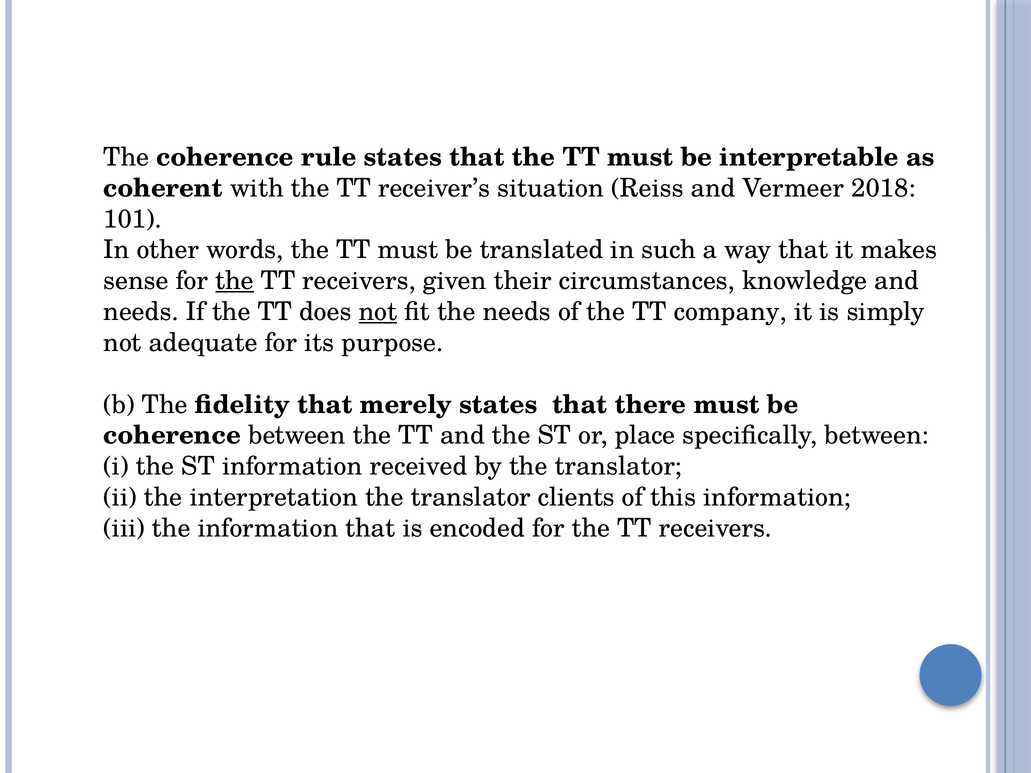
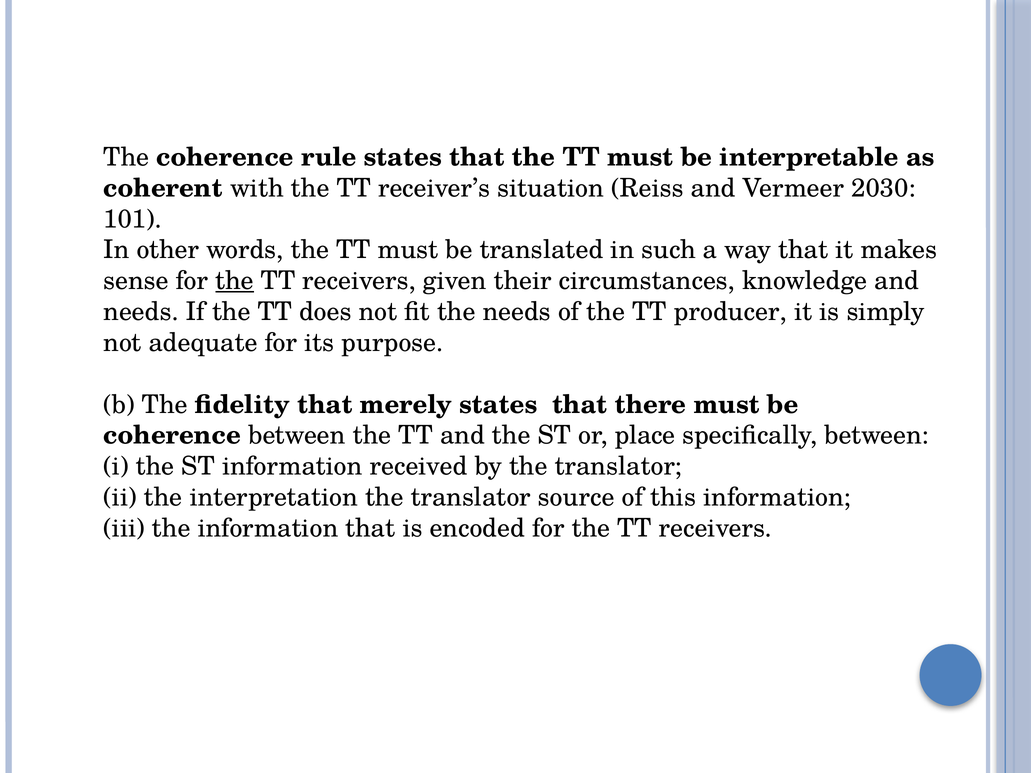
2018: 2018 -> 2030 (883, 188)
not underline: present -> none (378, 312)
company: company -> producer (730, 312)
clients: clients -> source (576, 497)
